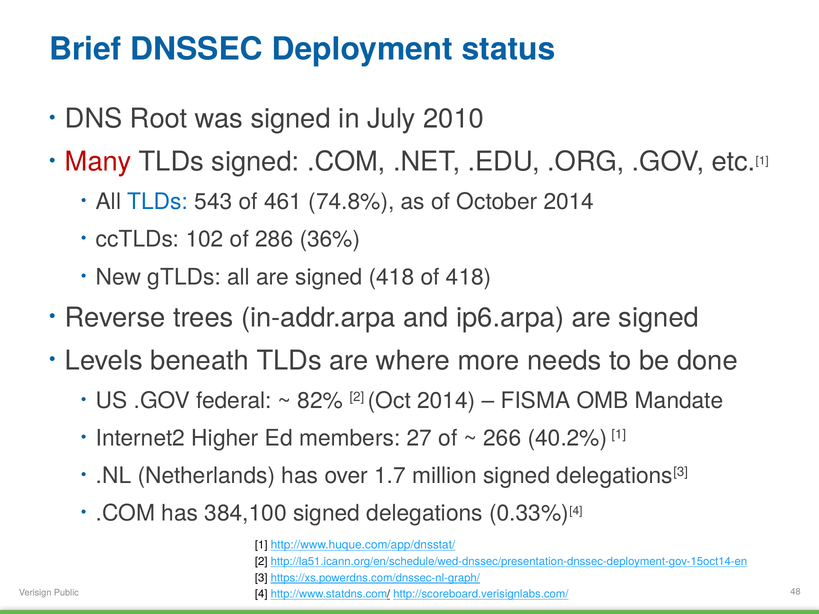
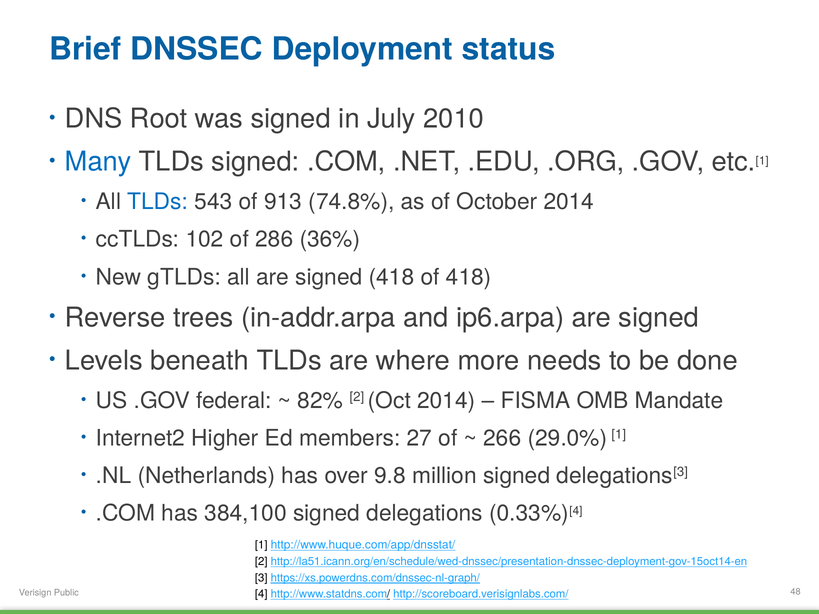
Many colour: red -> blue (98, 162)
461: 461 -> 913 (283, 202)
40.2%: 40.2% -> 29.0% (567, 438)
1.7: 1.7 -> 9.8 (390, 476)
